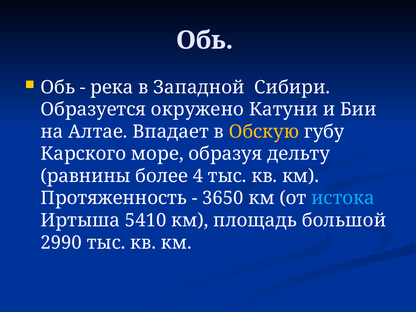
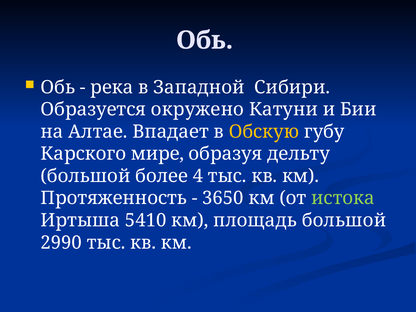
море: море -> мире (157, 154)
равнины: равнины -> большой (86, 176)
истока colour: light blue -> light green (343, 198)
